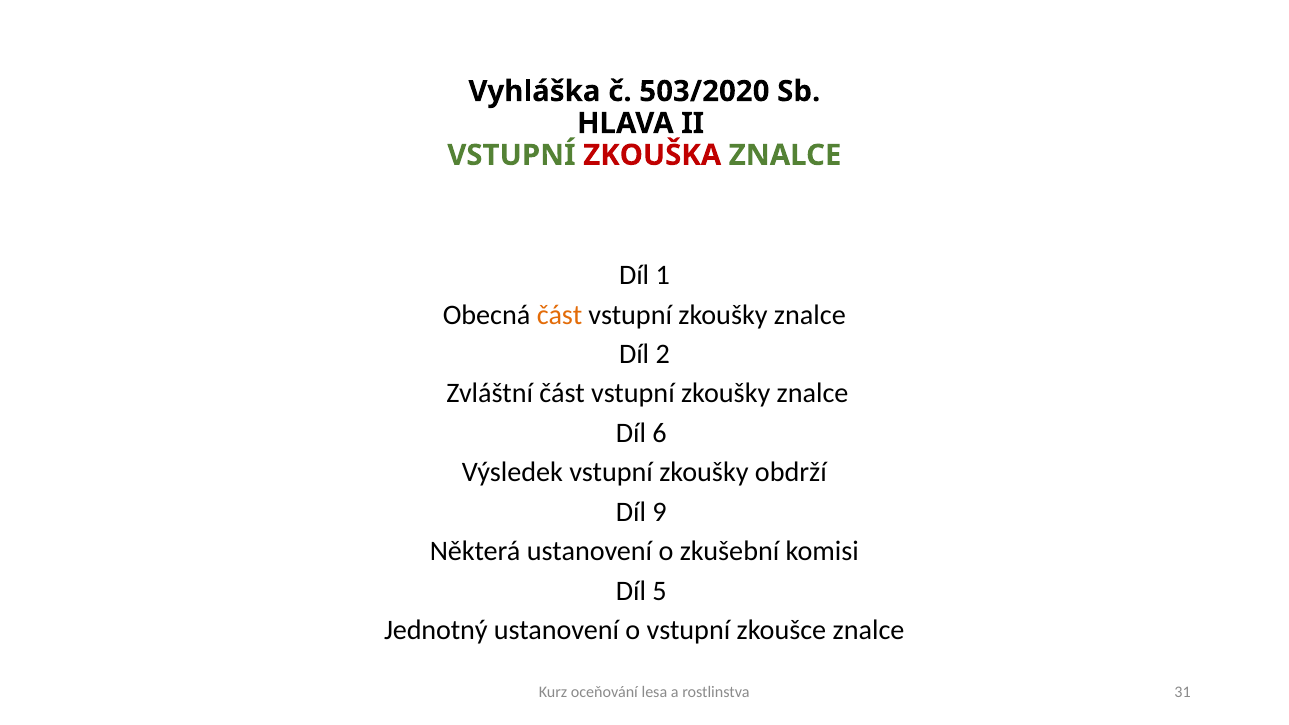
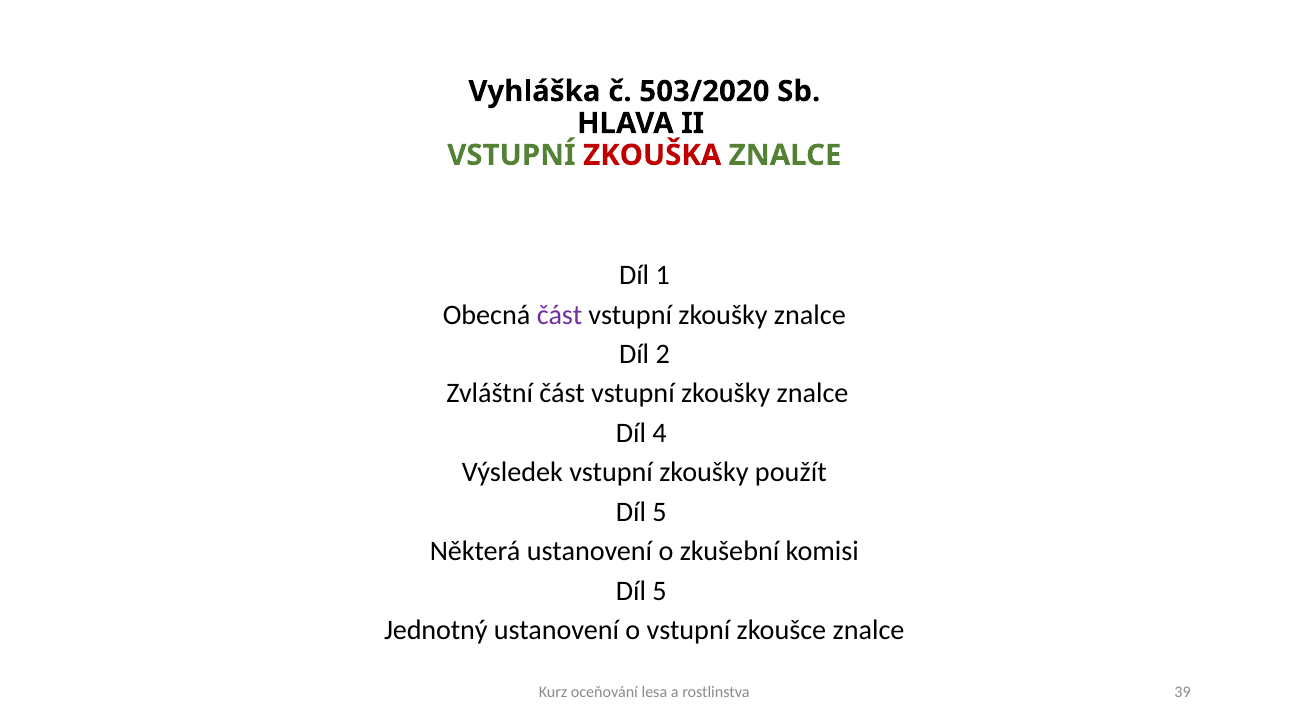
část colour: orange -> purple (559, 315)
6: 6 -> 4 (660, 433)
obdrží: obdrží -> použít (791, 473)
9: 9 -> 5 (660, 512)
31: 31 -> 39 (1183, 692)
